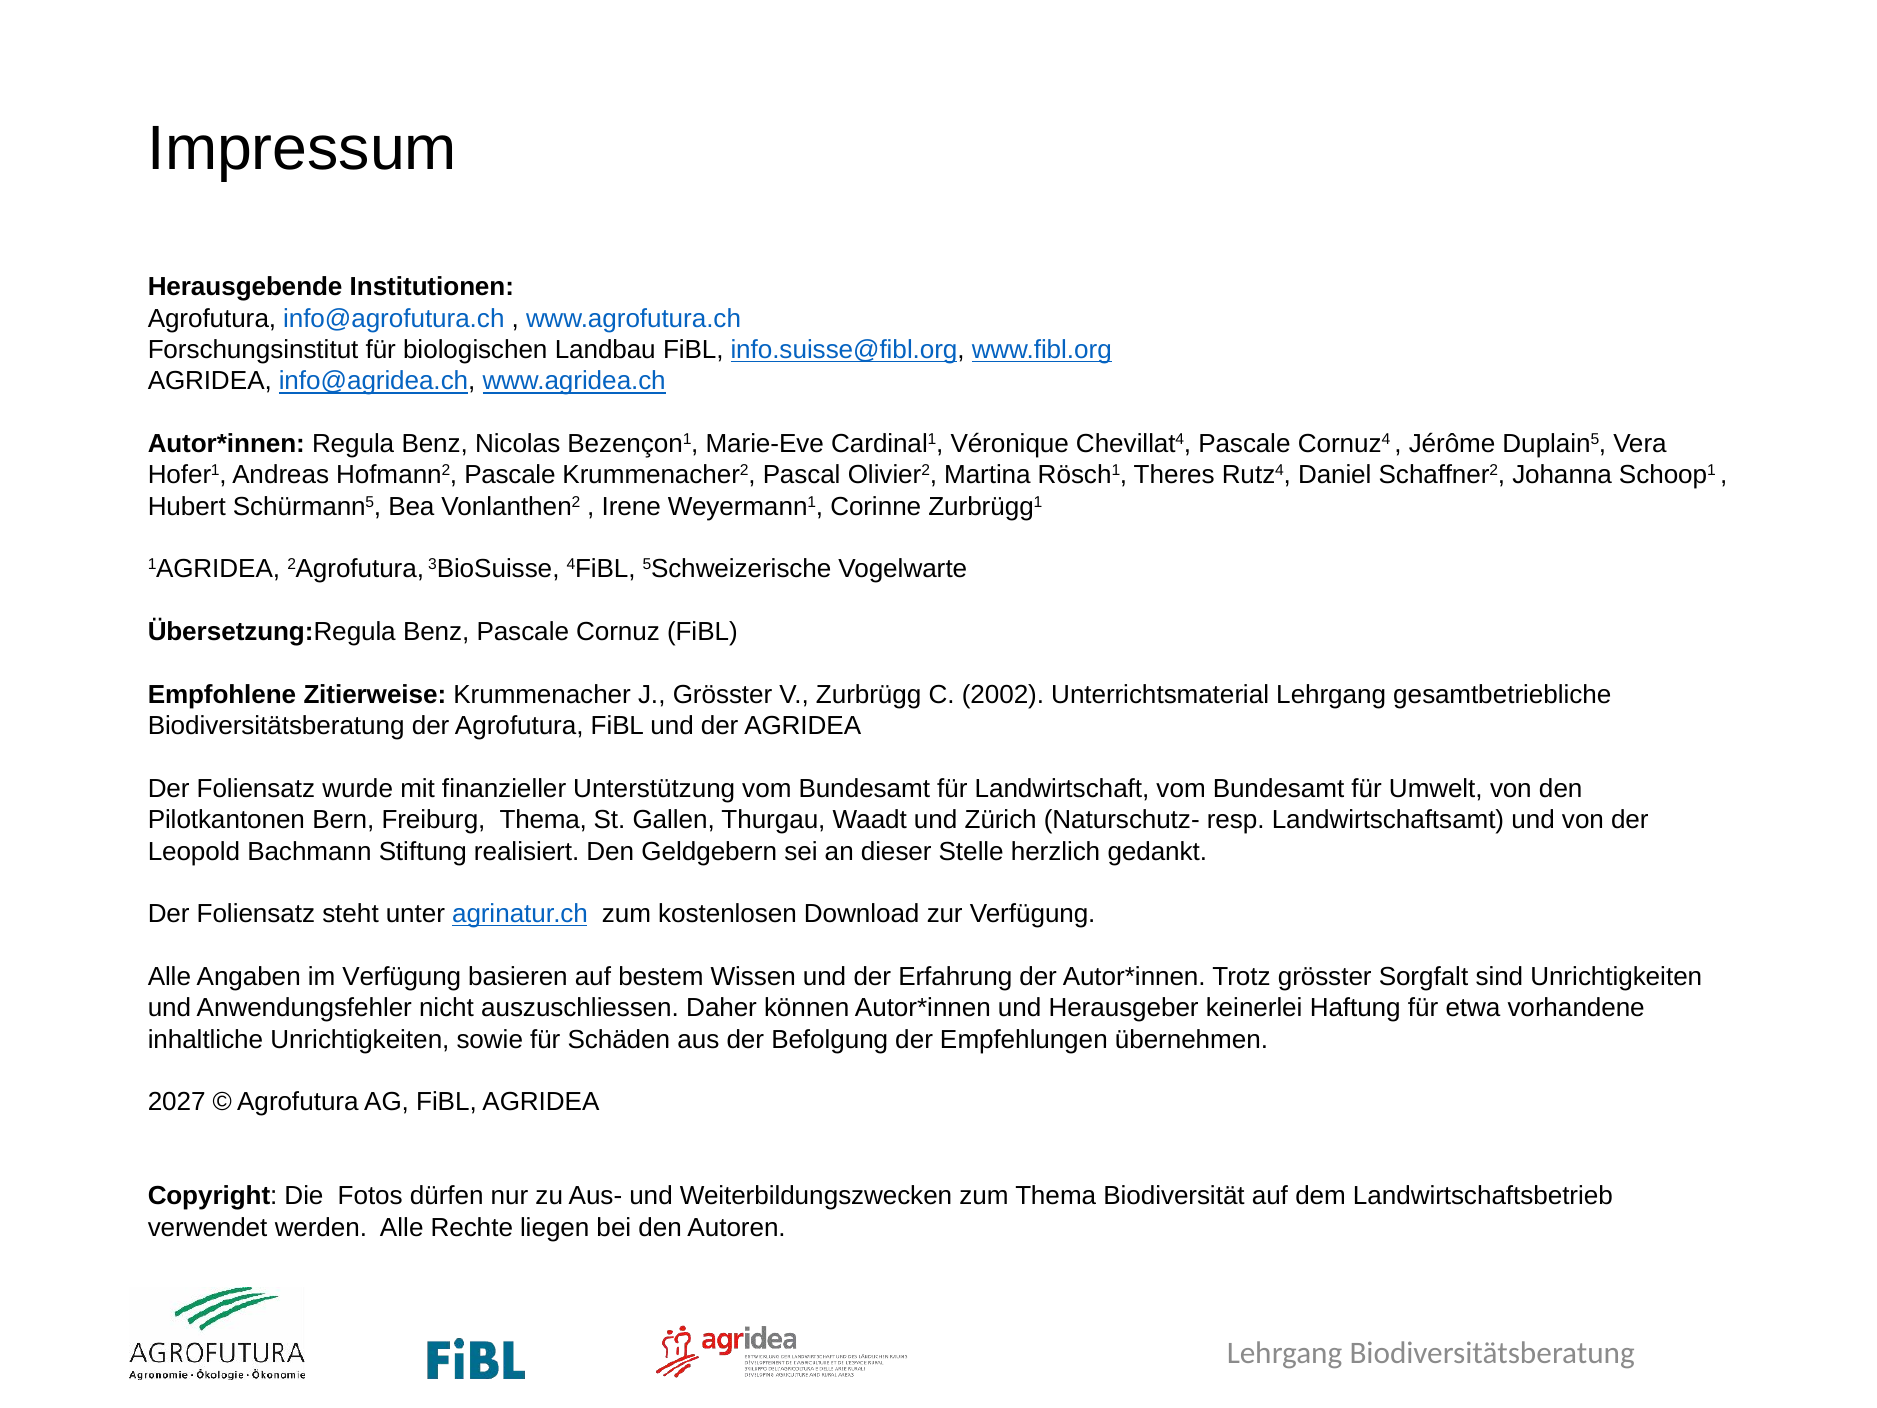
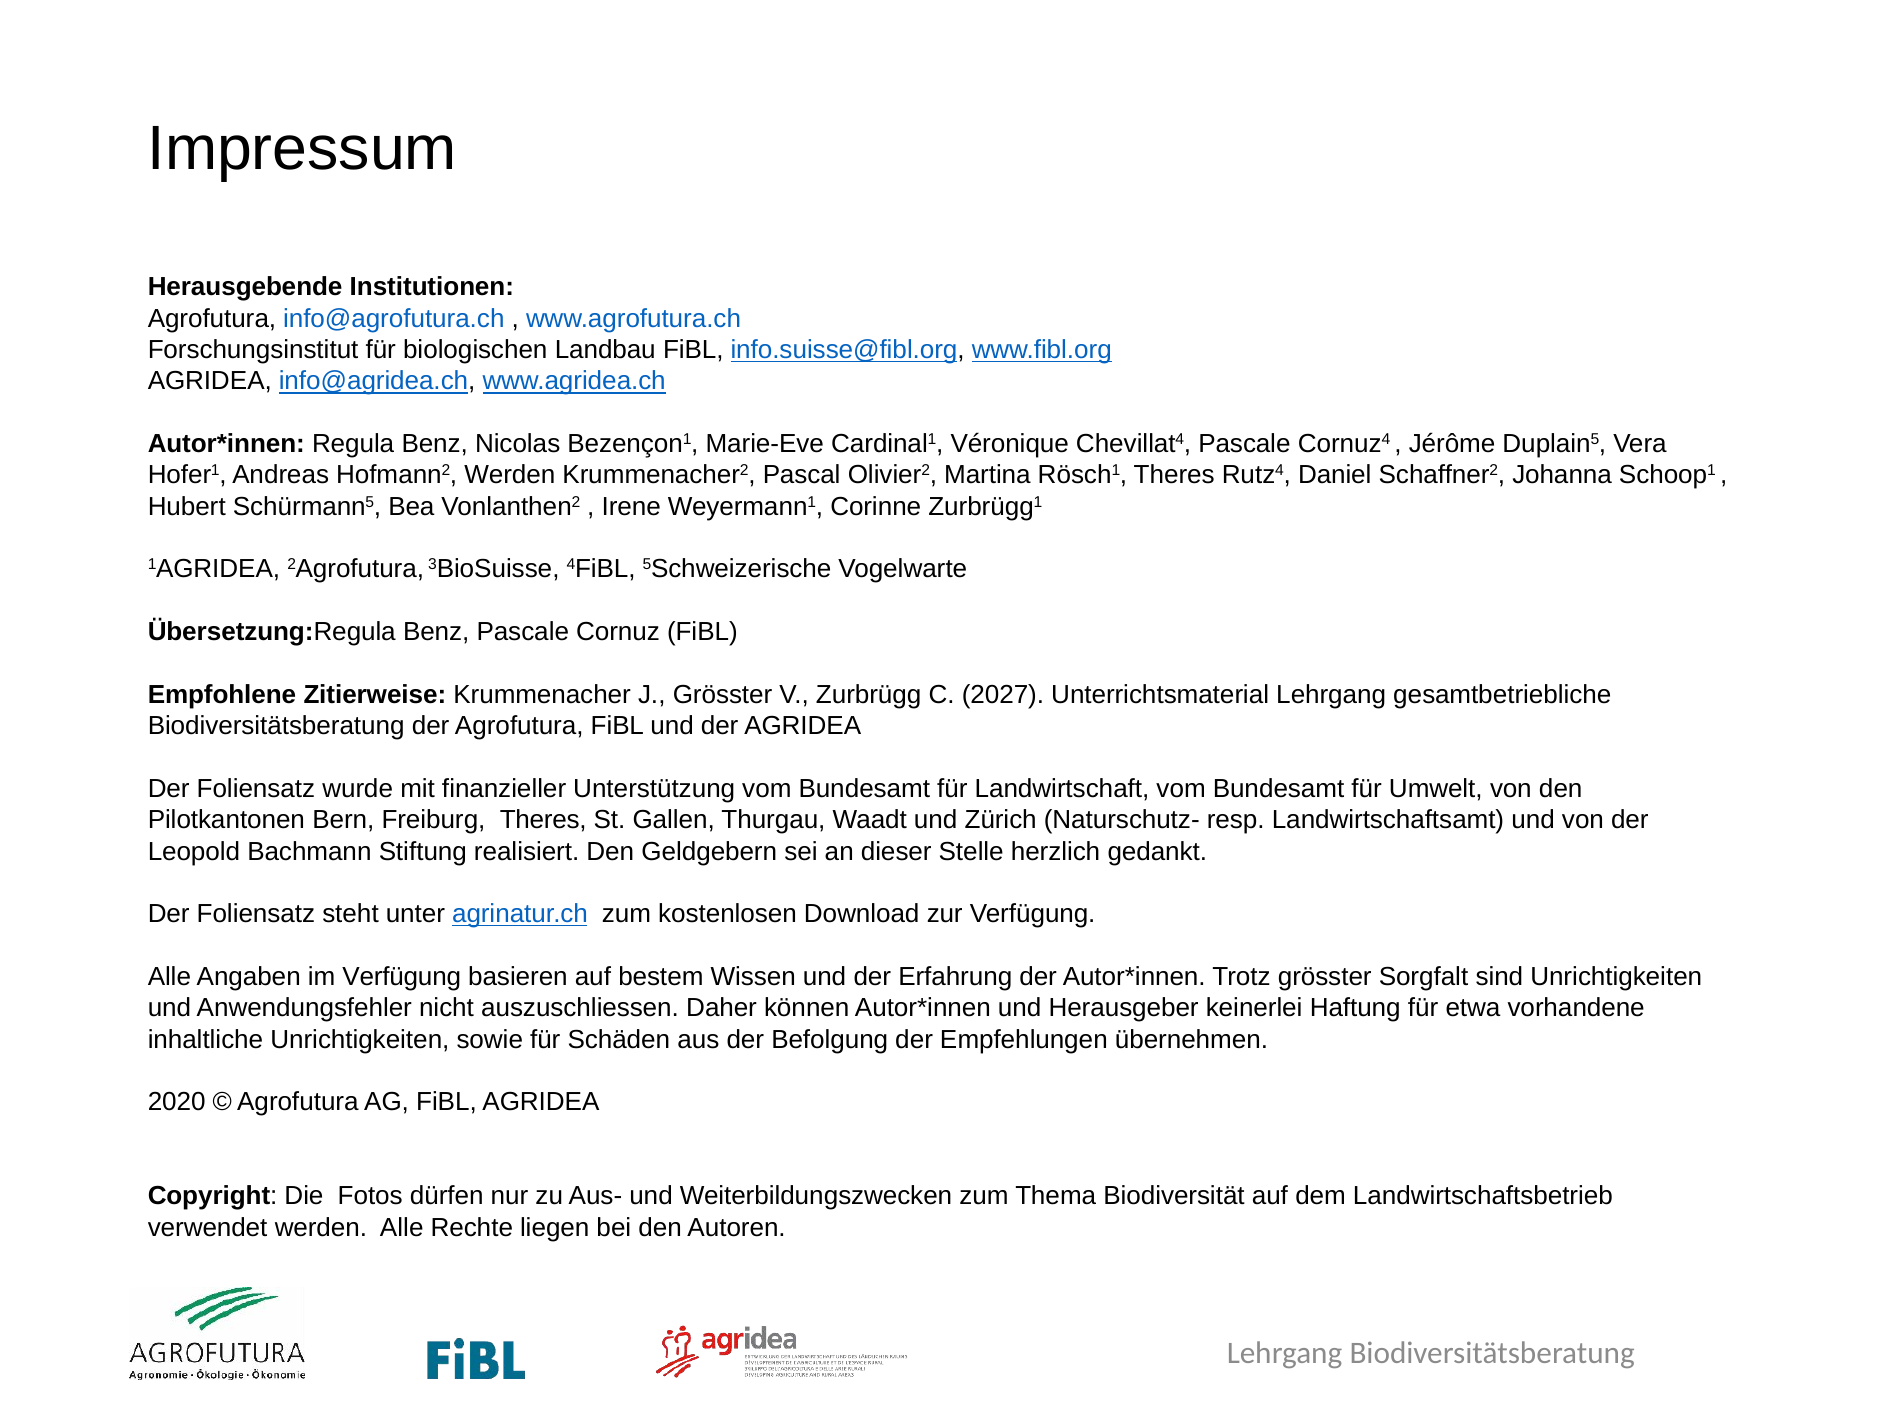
Hofmann2 Pascale: Pascale -> Werden (510, 475)
2002: 2002 -> 2027 (1003, 695)
Freiburg Thema: Thema -> Theres (543, 820)
2027: 2027 -> 2020 (177, 1102)
